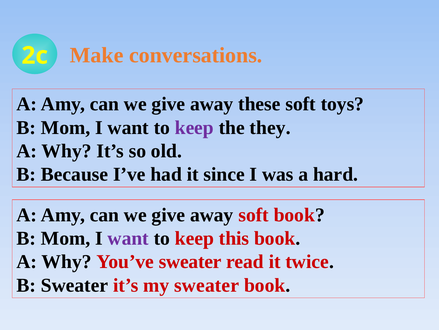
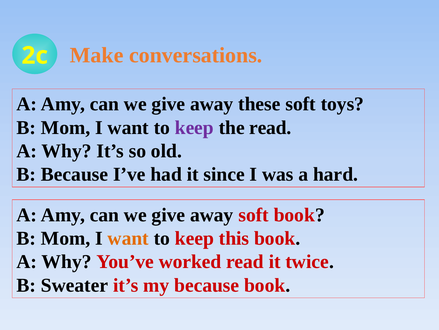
the they: they -> read (270, 127)
want colour: purple -> orange (128, 238)
You’ve sweater: sweater -> worked (190, 261)
my sweater: sweater -> because (207, 285)
